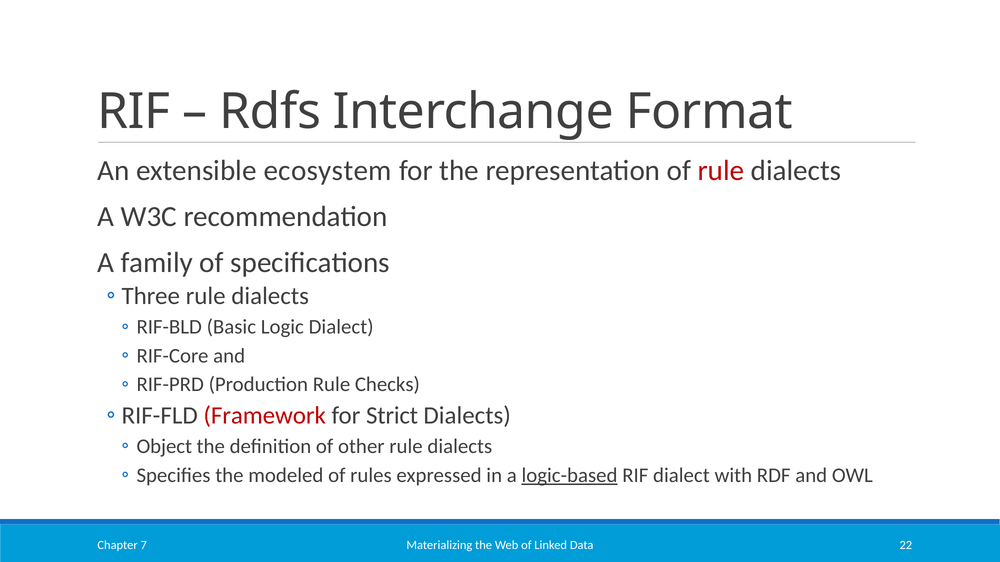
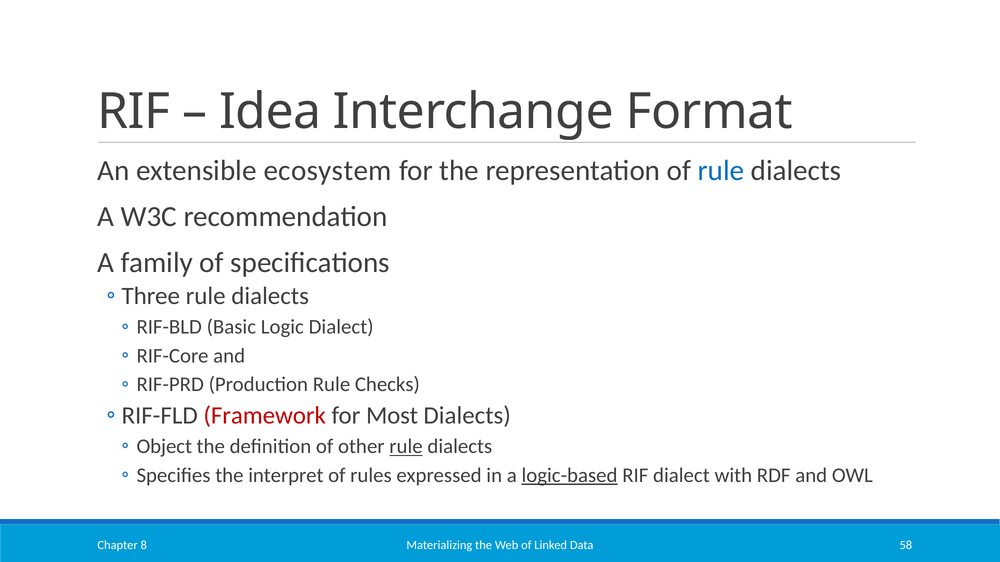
Rdfs: Rdfs -> Idea (270, 112)
rule colour: red -> blue (721, 171)
Strict: Strict -> Most (392, 416)
rule underline: none -> present (406, 447)
modeled: modeled -> interpret (286, 476)
22: 22 -> 58 (906, 546)
7: 7 -> 8 (144, 546)
